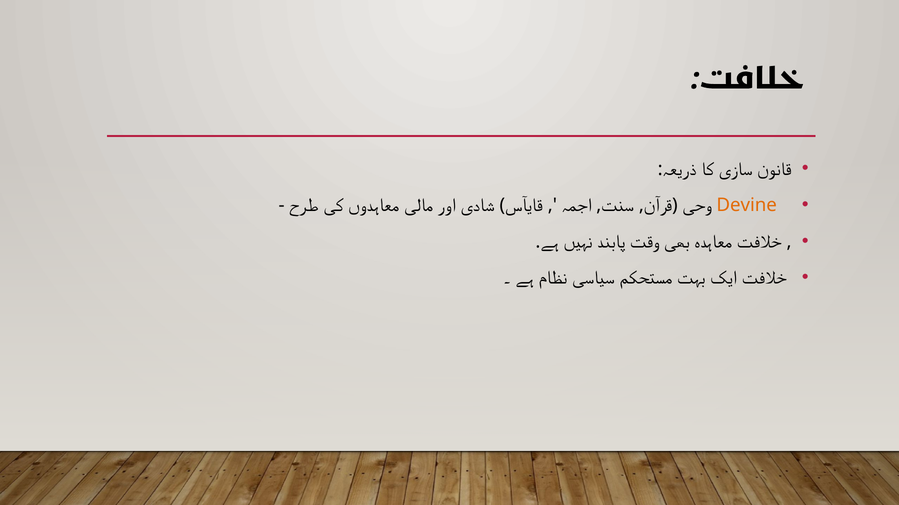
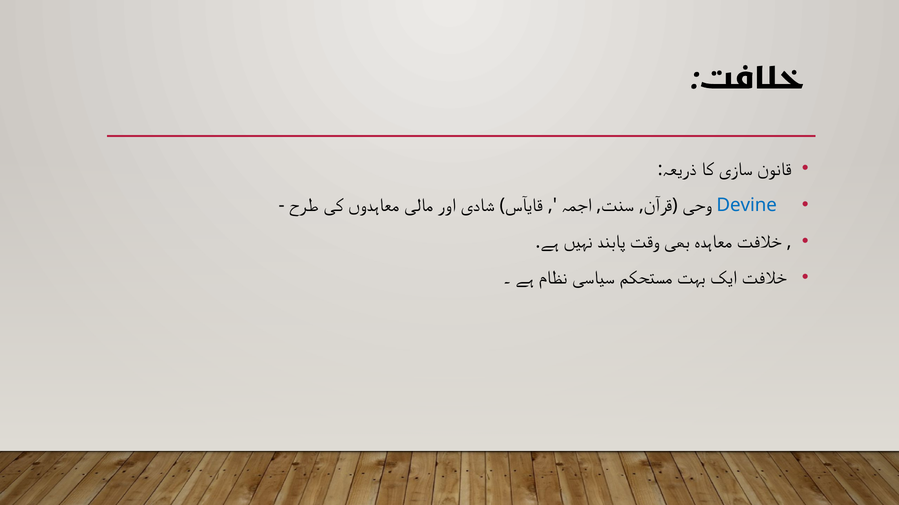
Devine colour: orange -> blue (747, 205)
